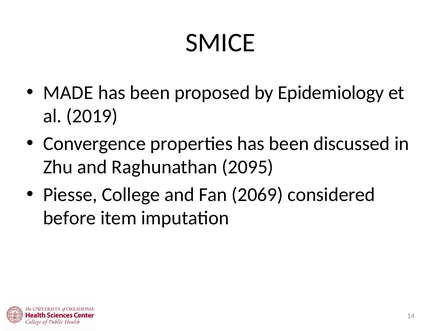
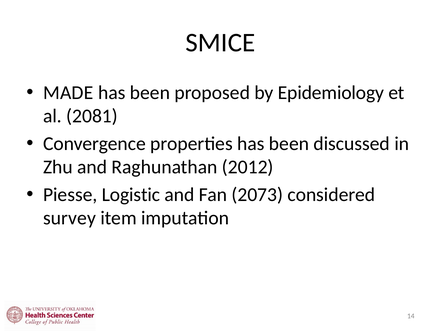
2019: 2019 -> 2081 (92, 116)
2095: 2095 -> 2012 (248, 167)
College: College -> Logistic (131, 194)
2069: 2069 -> 2073 (257, 194)
before: before -> survey (69, 218)
